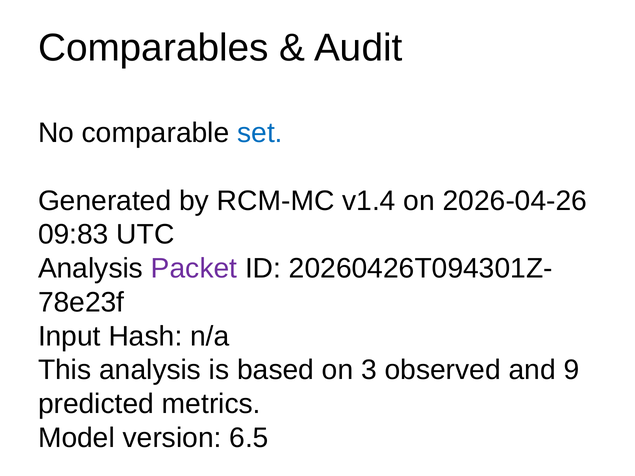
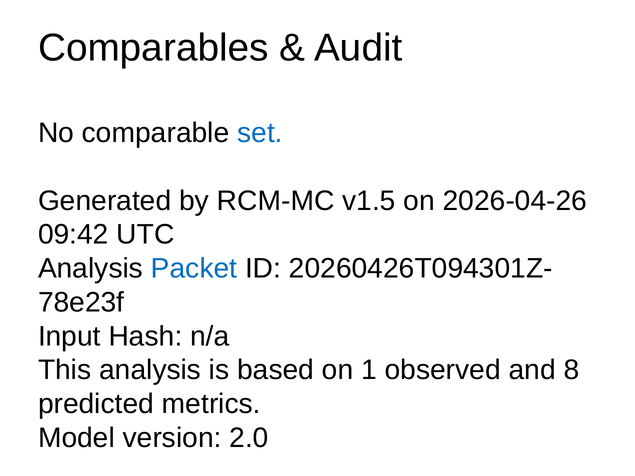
v1.4: v1.4 -> v1.5 (369, 201)
09:83: 09:83 -> 09:42 (73, 235)
Packet colour: purple -> blue (194, 269)
3: 3 -> 1 (369, 370)
9: 9 -> 8 (572, 370)
6.5: 6.5 -> 2.0 (249, 438)
